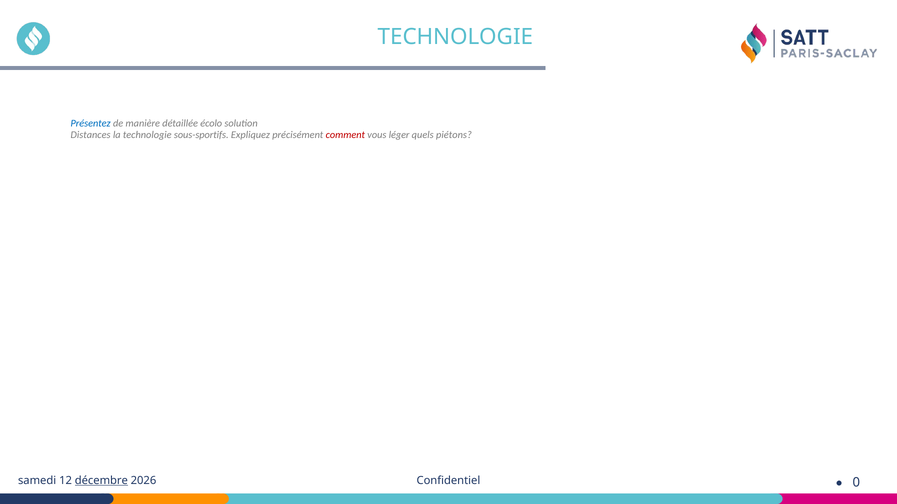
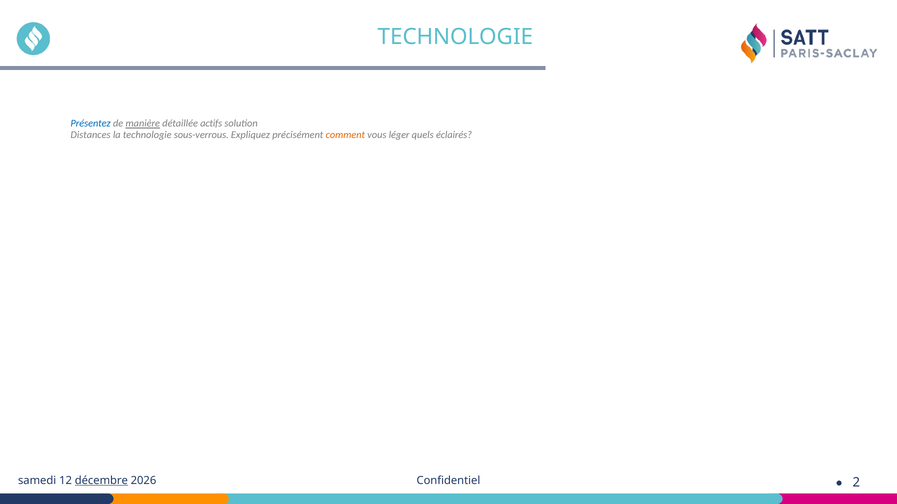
manière underline: none -> present (143, 124)
écolo: écolo -> actifs (211, 124)
sous-sportifs: sous-sportifs -> sous-verrous (201, 135)
comment colour: red -> orange (345, 135)
piétons: piétons -> éclairés (454, 135)
0: 0 -> 2 (856, 483)
